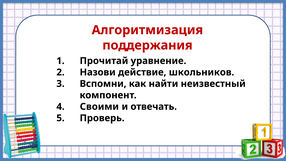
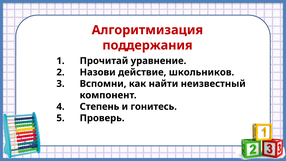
Своими: Своими -> Степень (99, 107)
отвечать: отвечать -> гонитесь (154, 107)
